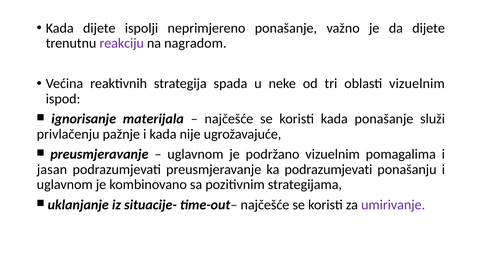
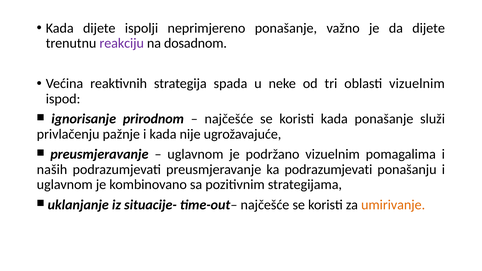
nagradom: nagradom -> dosadnom (195, 43)
materijala: materijala -> prirodnom (153, 119)
jasan: jasan -> naših (52, 170)
umirivanje colour: purple -> orange (393, 205)
